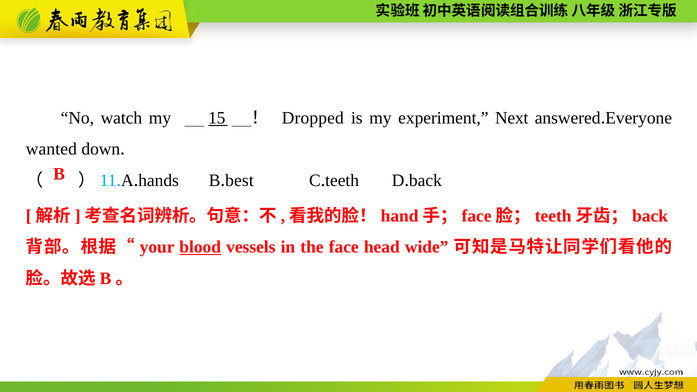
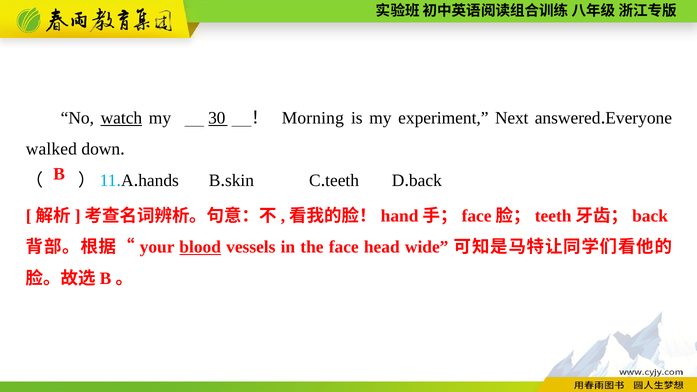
watch underline: none -> present (121, 118)
15: 15 -> 30 (217, 118)
Dropped: Dropped -> Morning (313, 118)
wanted: wanted -> walked (51, 149)
best: best -> skin (240, 181)
